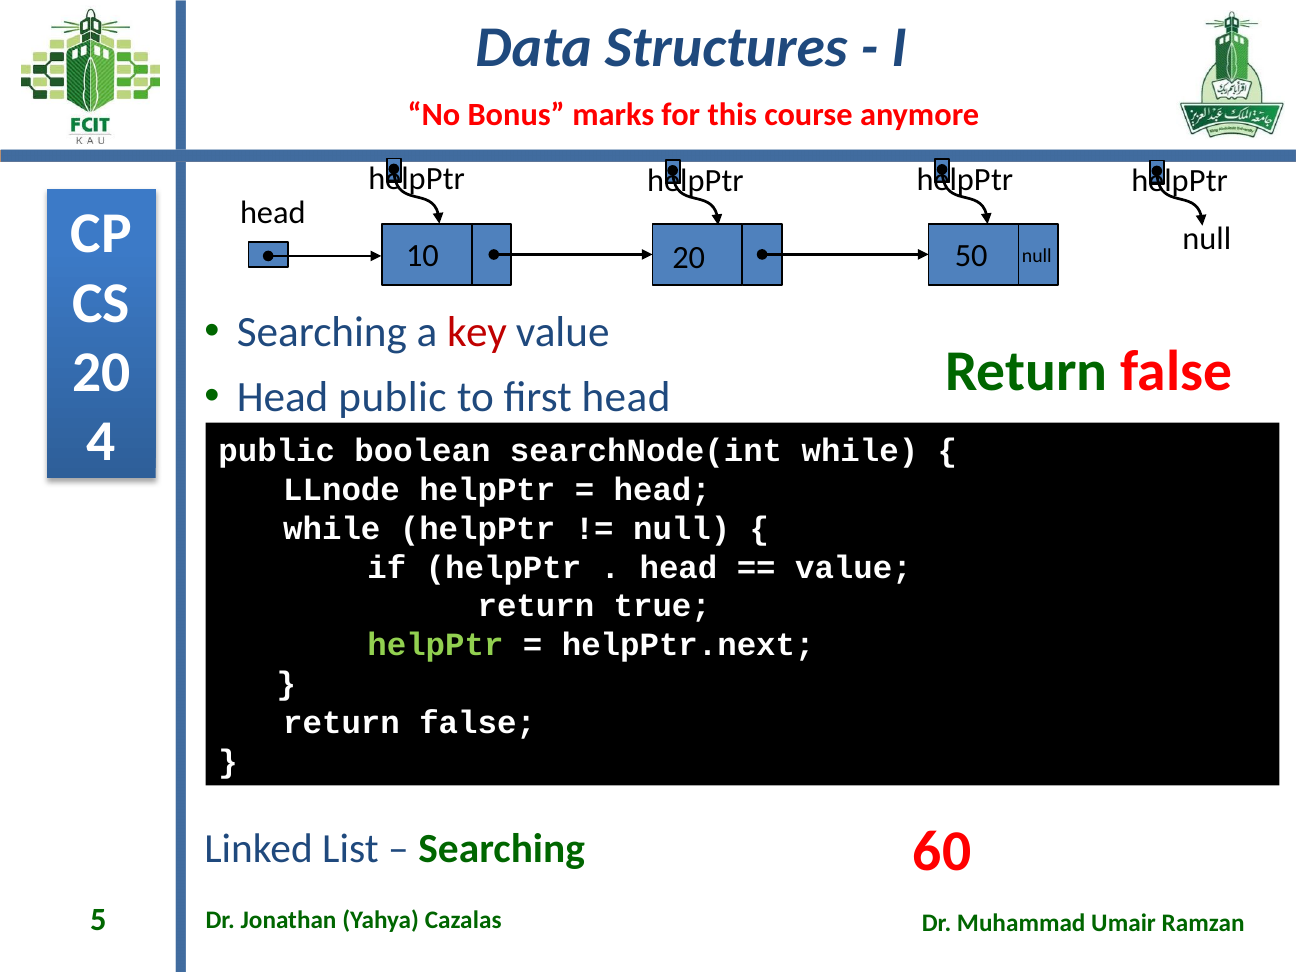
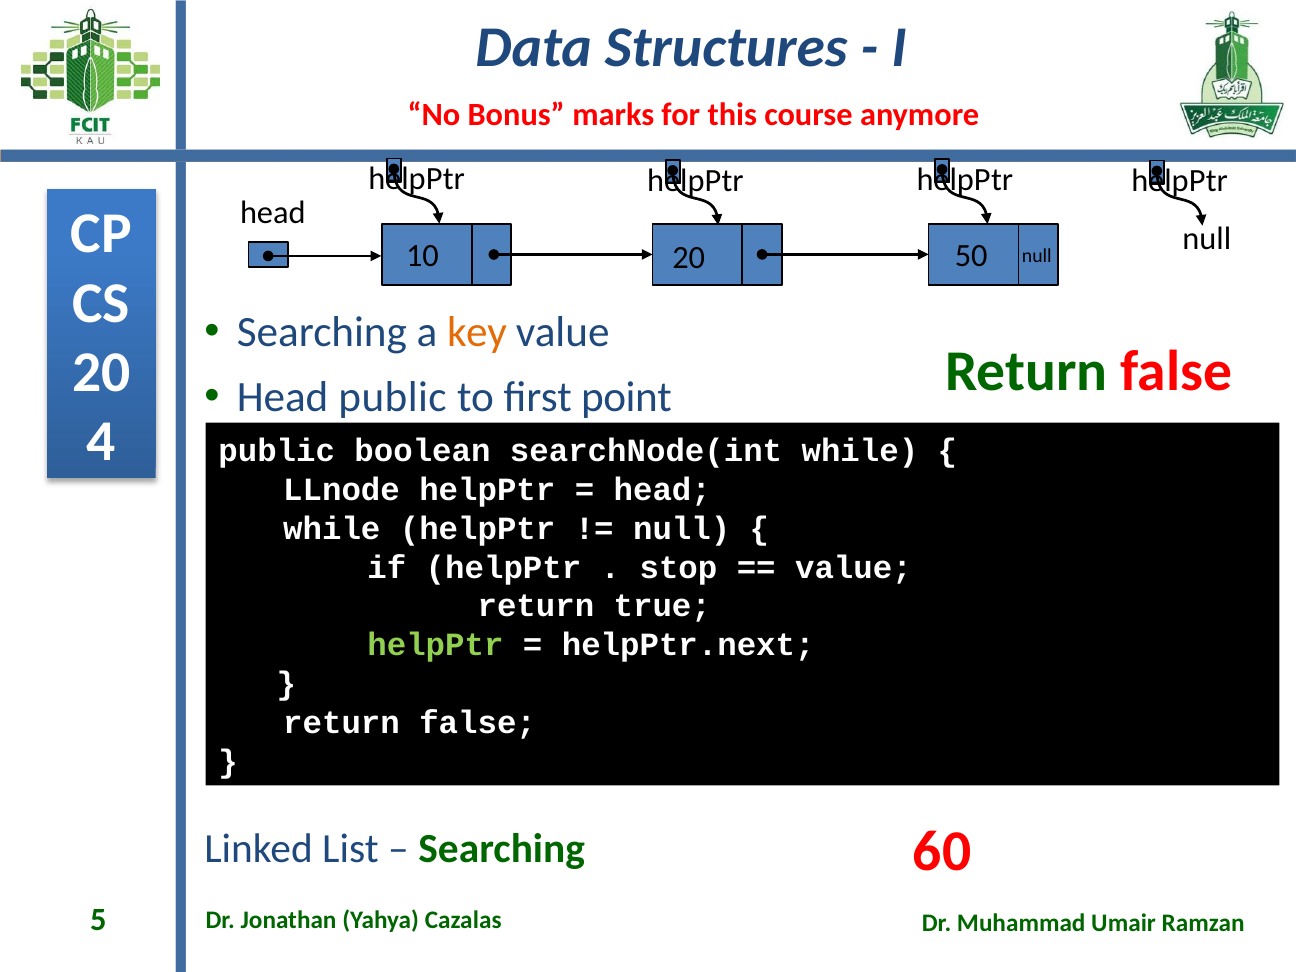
key colour: red -> orange (477, 332)
first head: head -> point (626, 397)
head: head -> stop (678, 567)
